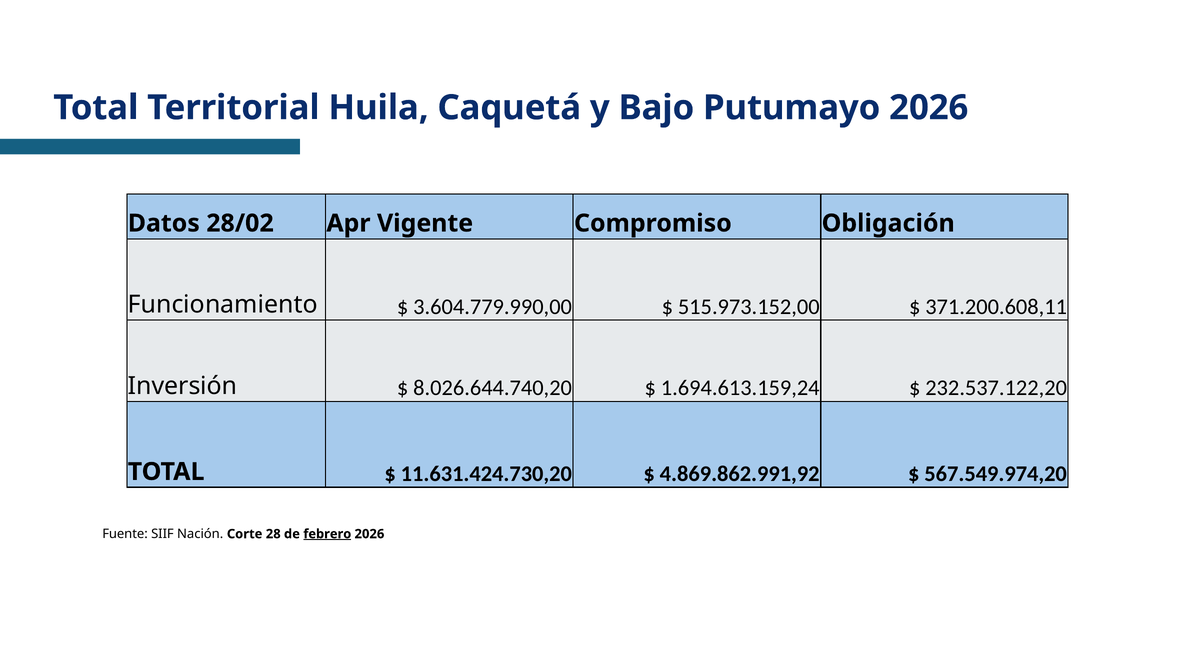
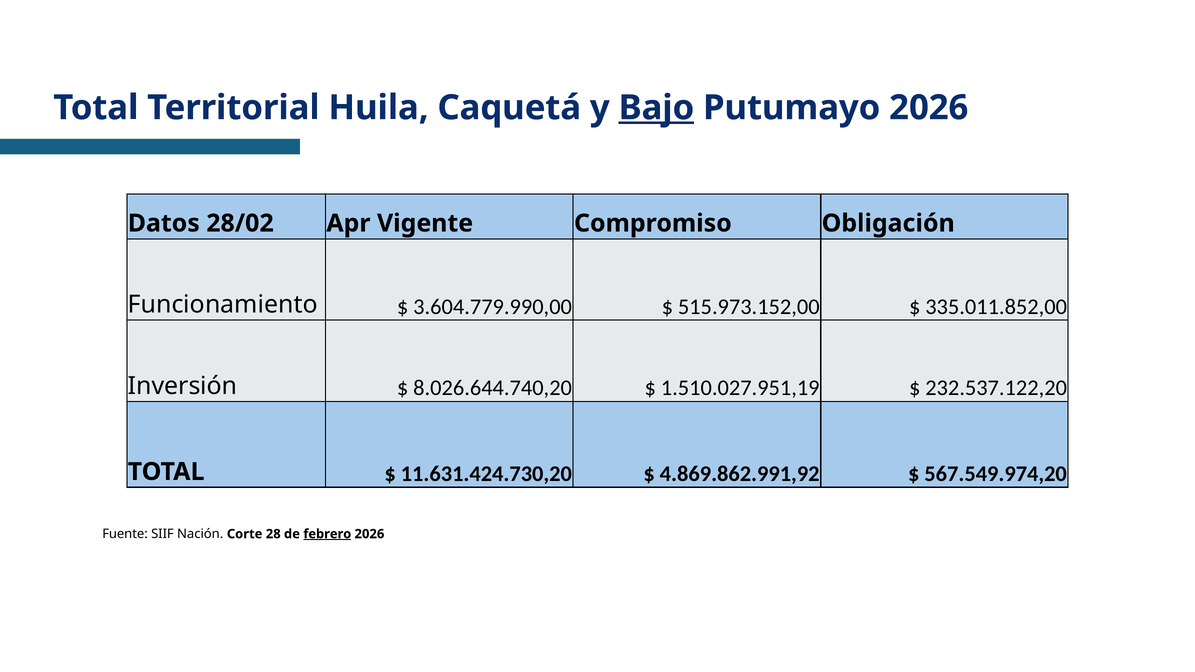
Bajo underline: none -> present (656, 108)
371.200.608,11: 371.200.608,11 -> 335.011.852,00 (996, 307)
1.694.613.159,24: 1.694.613.159,24 -> 1.510.027.951,19 (740, 388)
